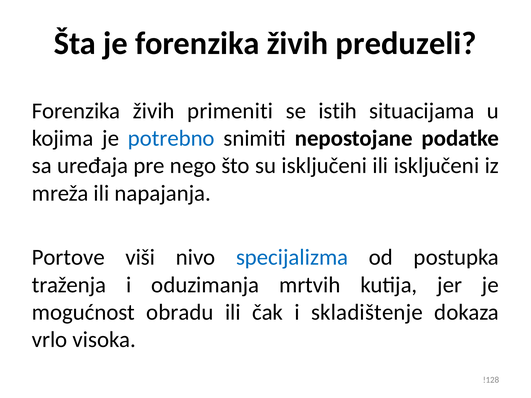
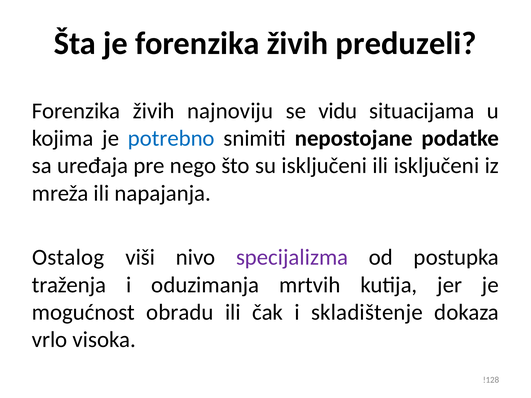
primeniti: primeniti -> najnoviju (230, 111)
istih: istih -> vidu (338, 111)
Portove: Portove -> Ostalog (68, 258)
specijalizma colour: blue -> purple (292, 258)
